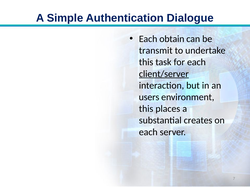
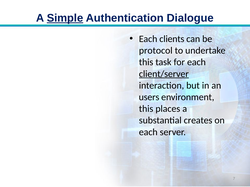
Simple underline: none -> present (65, 18)
obtain: obtain -> clients (172, 39)
transmit: transmit -> protocol (156, 51)
